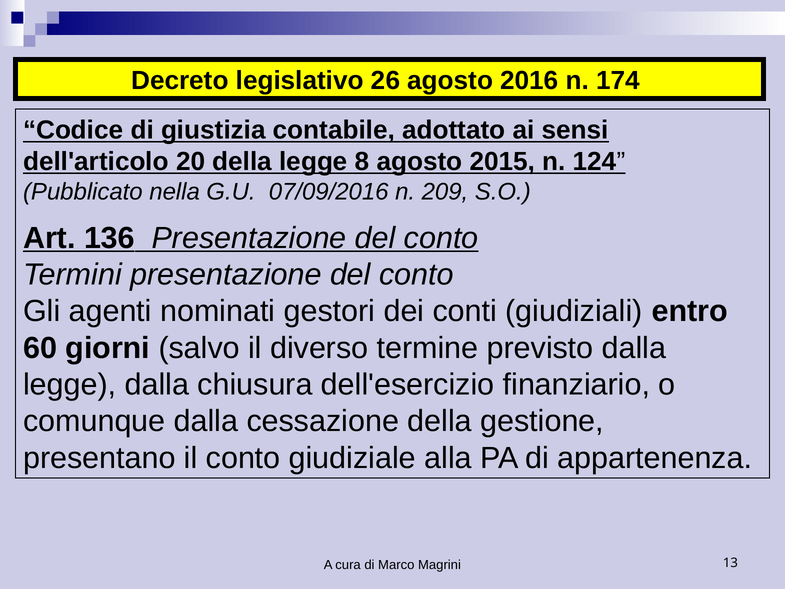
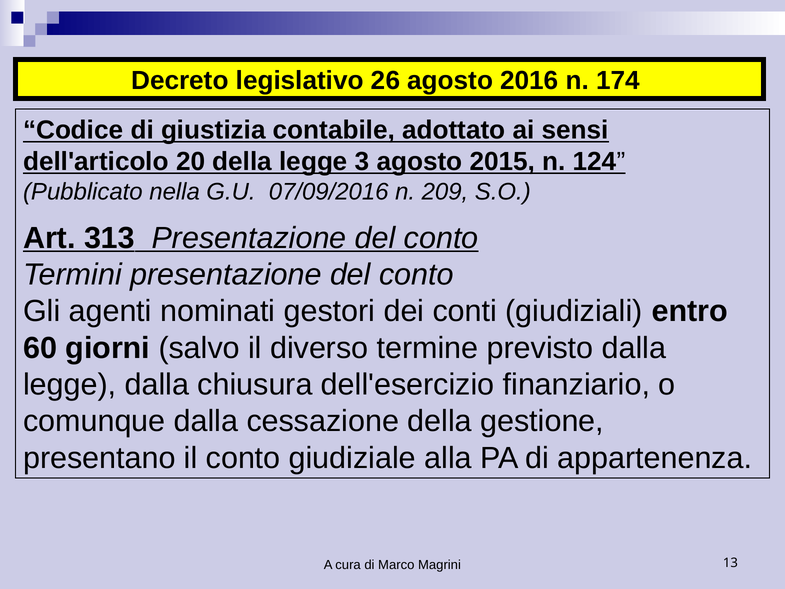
8: 8 -> 3 (362, 162)
136: 136 -> 313 (109, 238)
